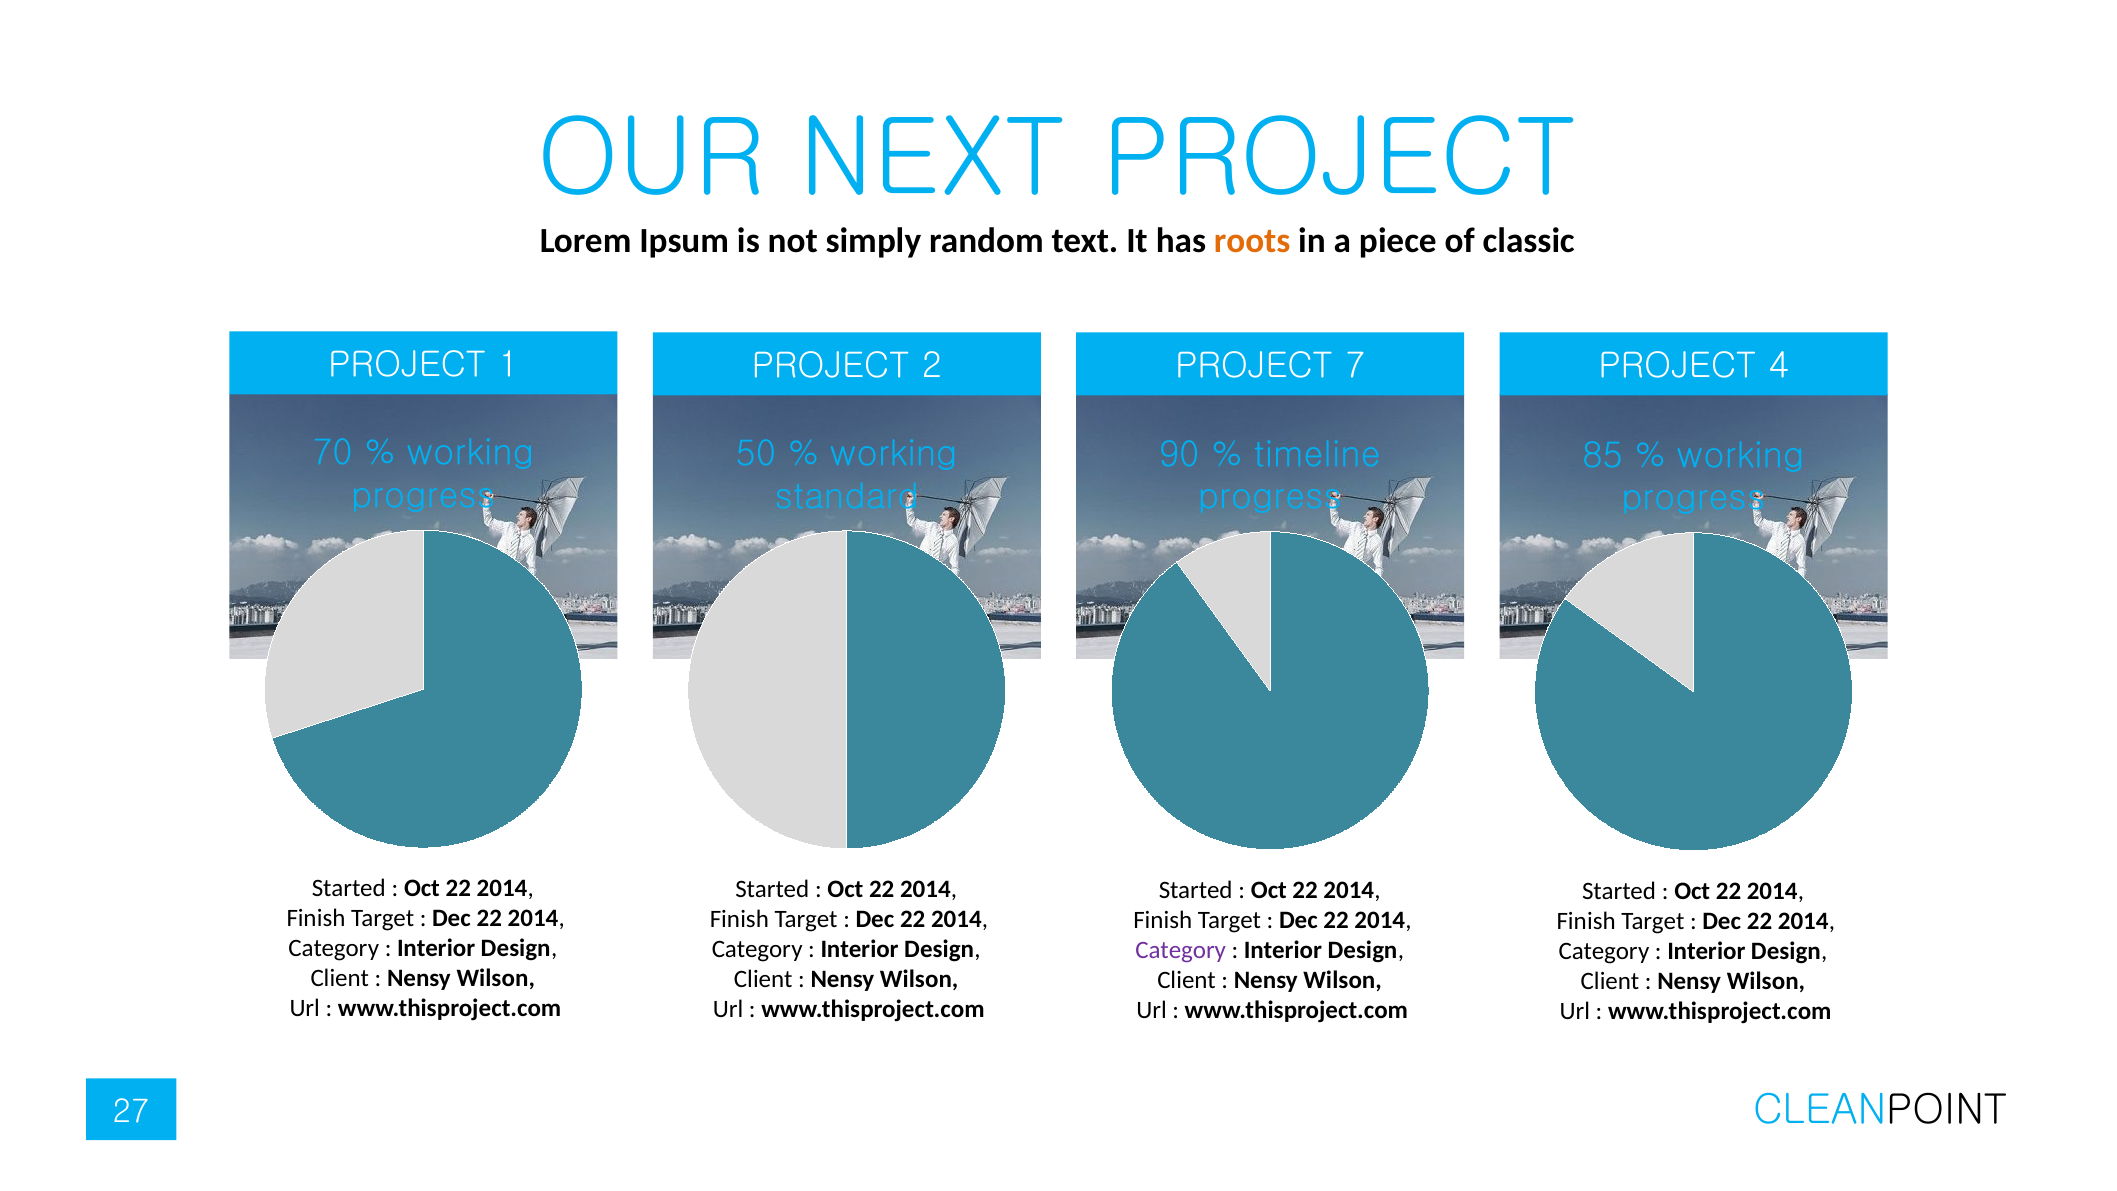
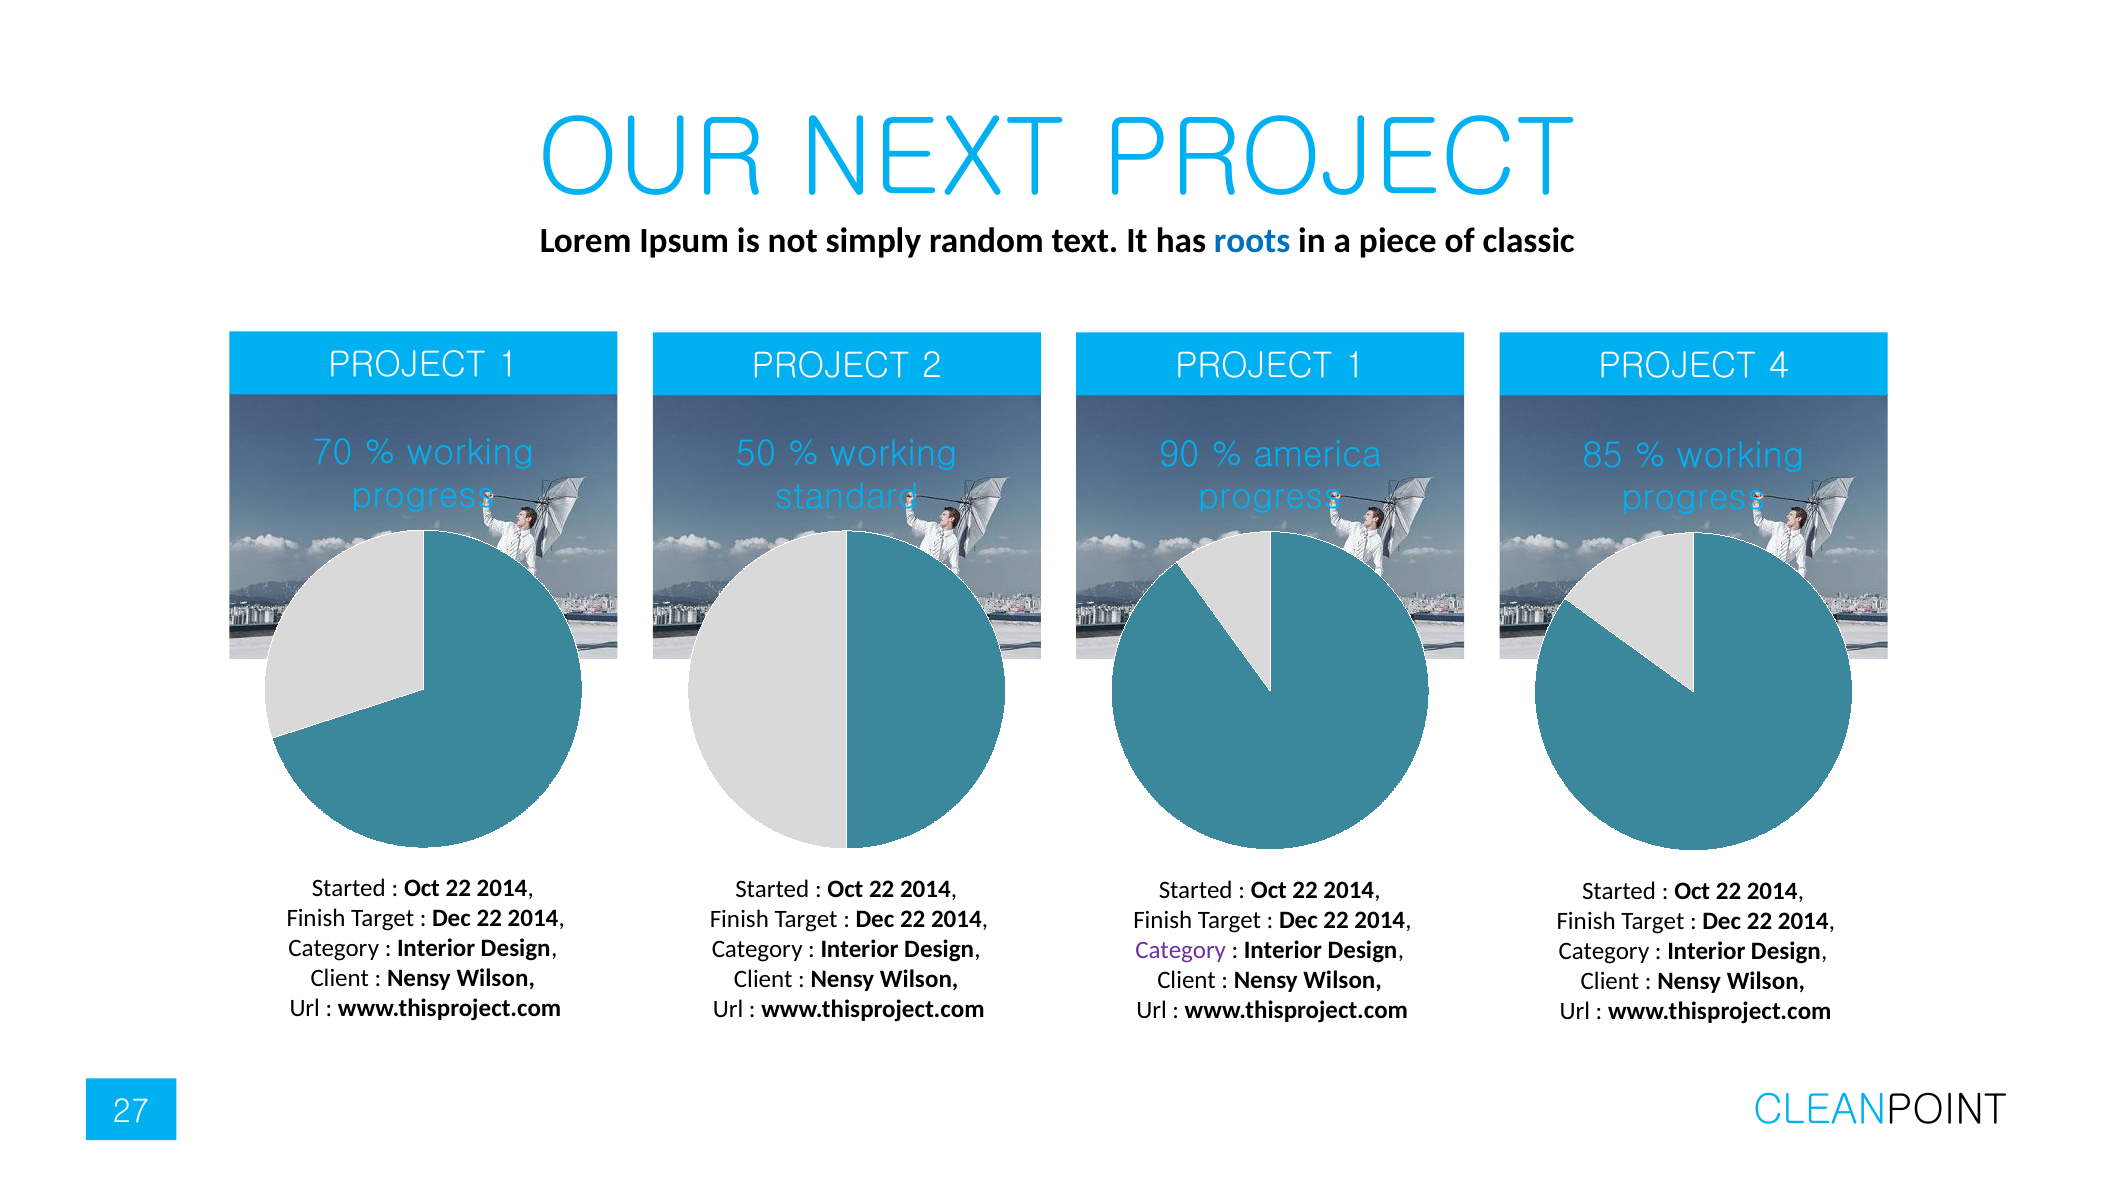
roots colour: orange -> blue (1252, 241)
2 PROJECT 7: 7 -> 1 (1355, 366)
timeline: timeline -> america (1317, 455)
